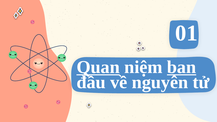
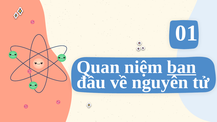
Quan underline: present -> none (98, 67)
